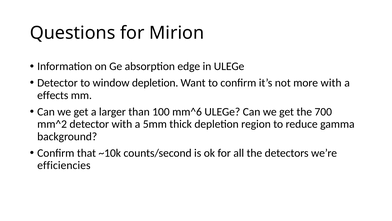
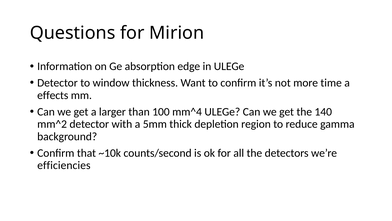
window depletion: depletion -> thickness (155, 83)
more with: with -> time (331, 83)
mm^6: mm^6 -> mm^4 (187, 111)
700: 700 -> 140 (323, 111)
